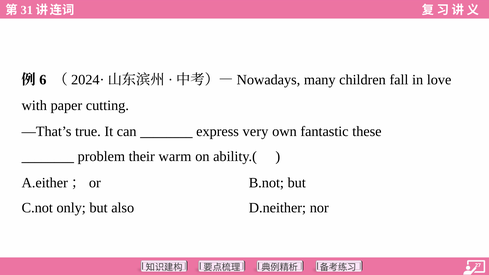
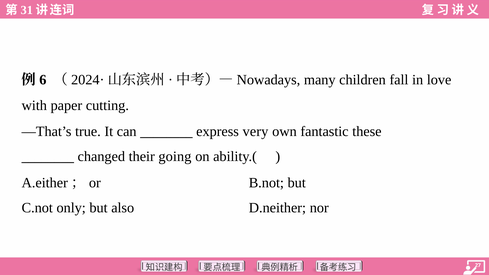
problem: problem -> changed (101, 157)
warm: warm -> going (175, 157)
